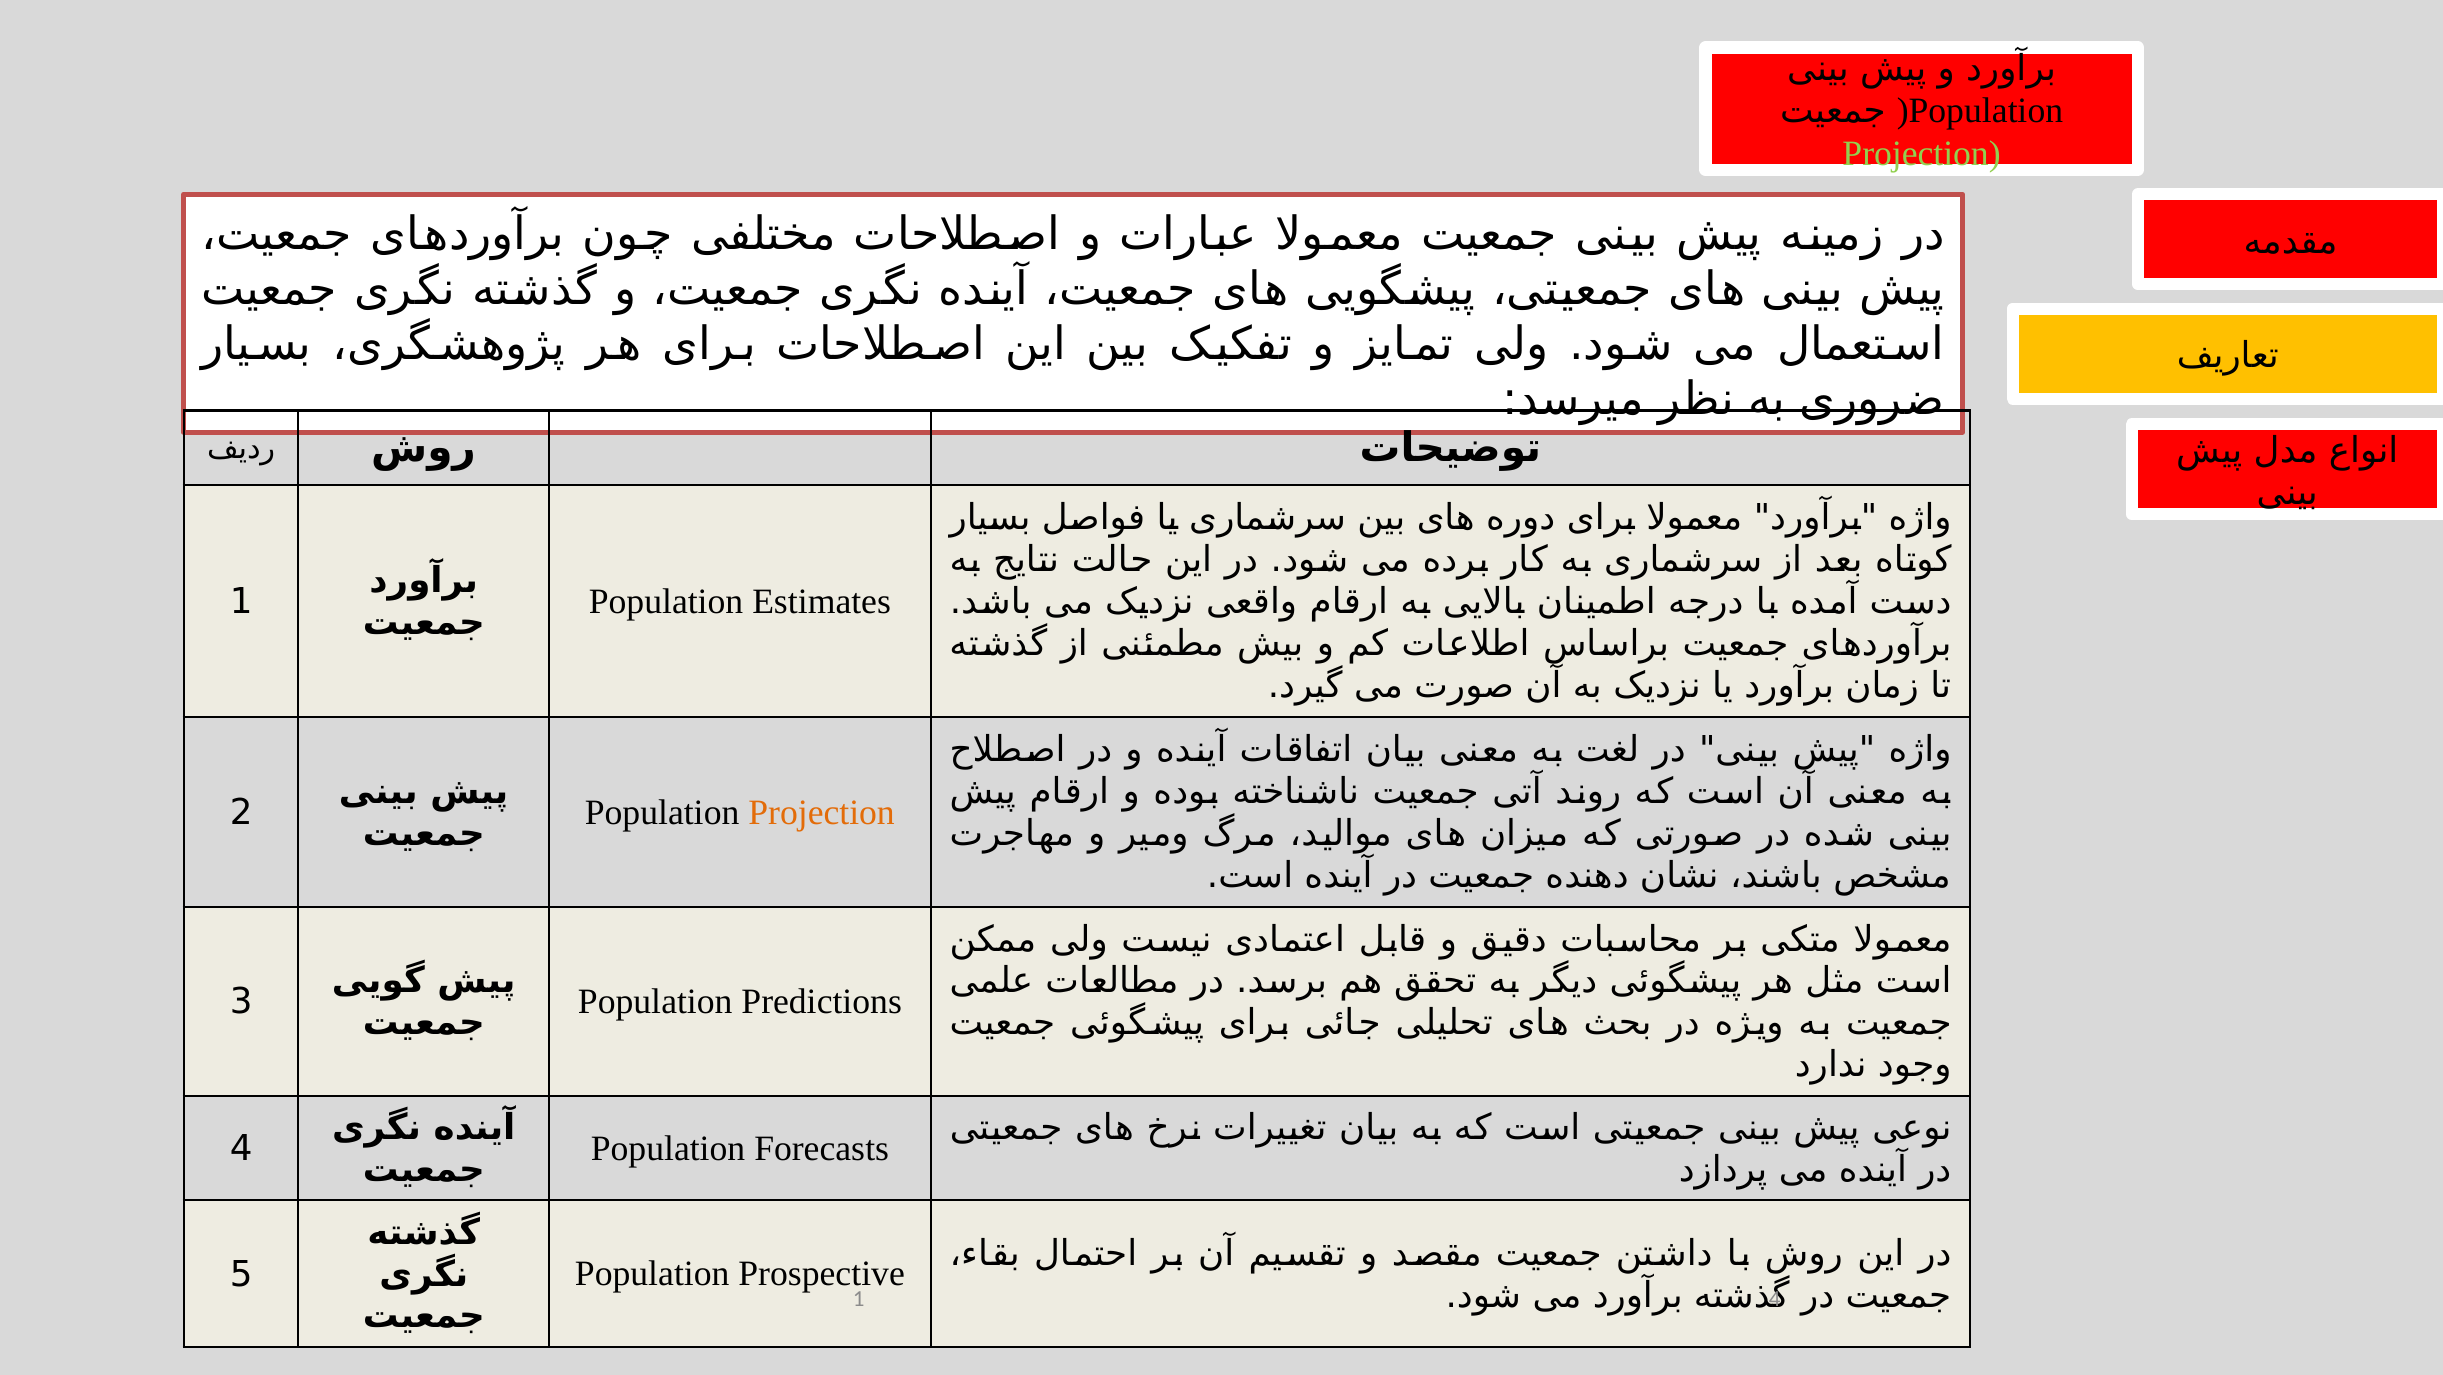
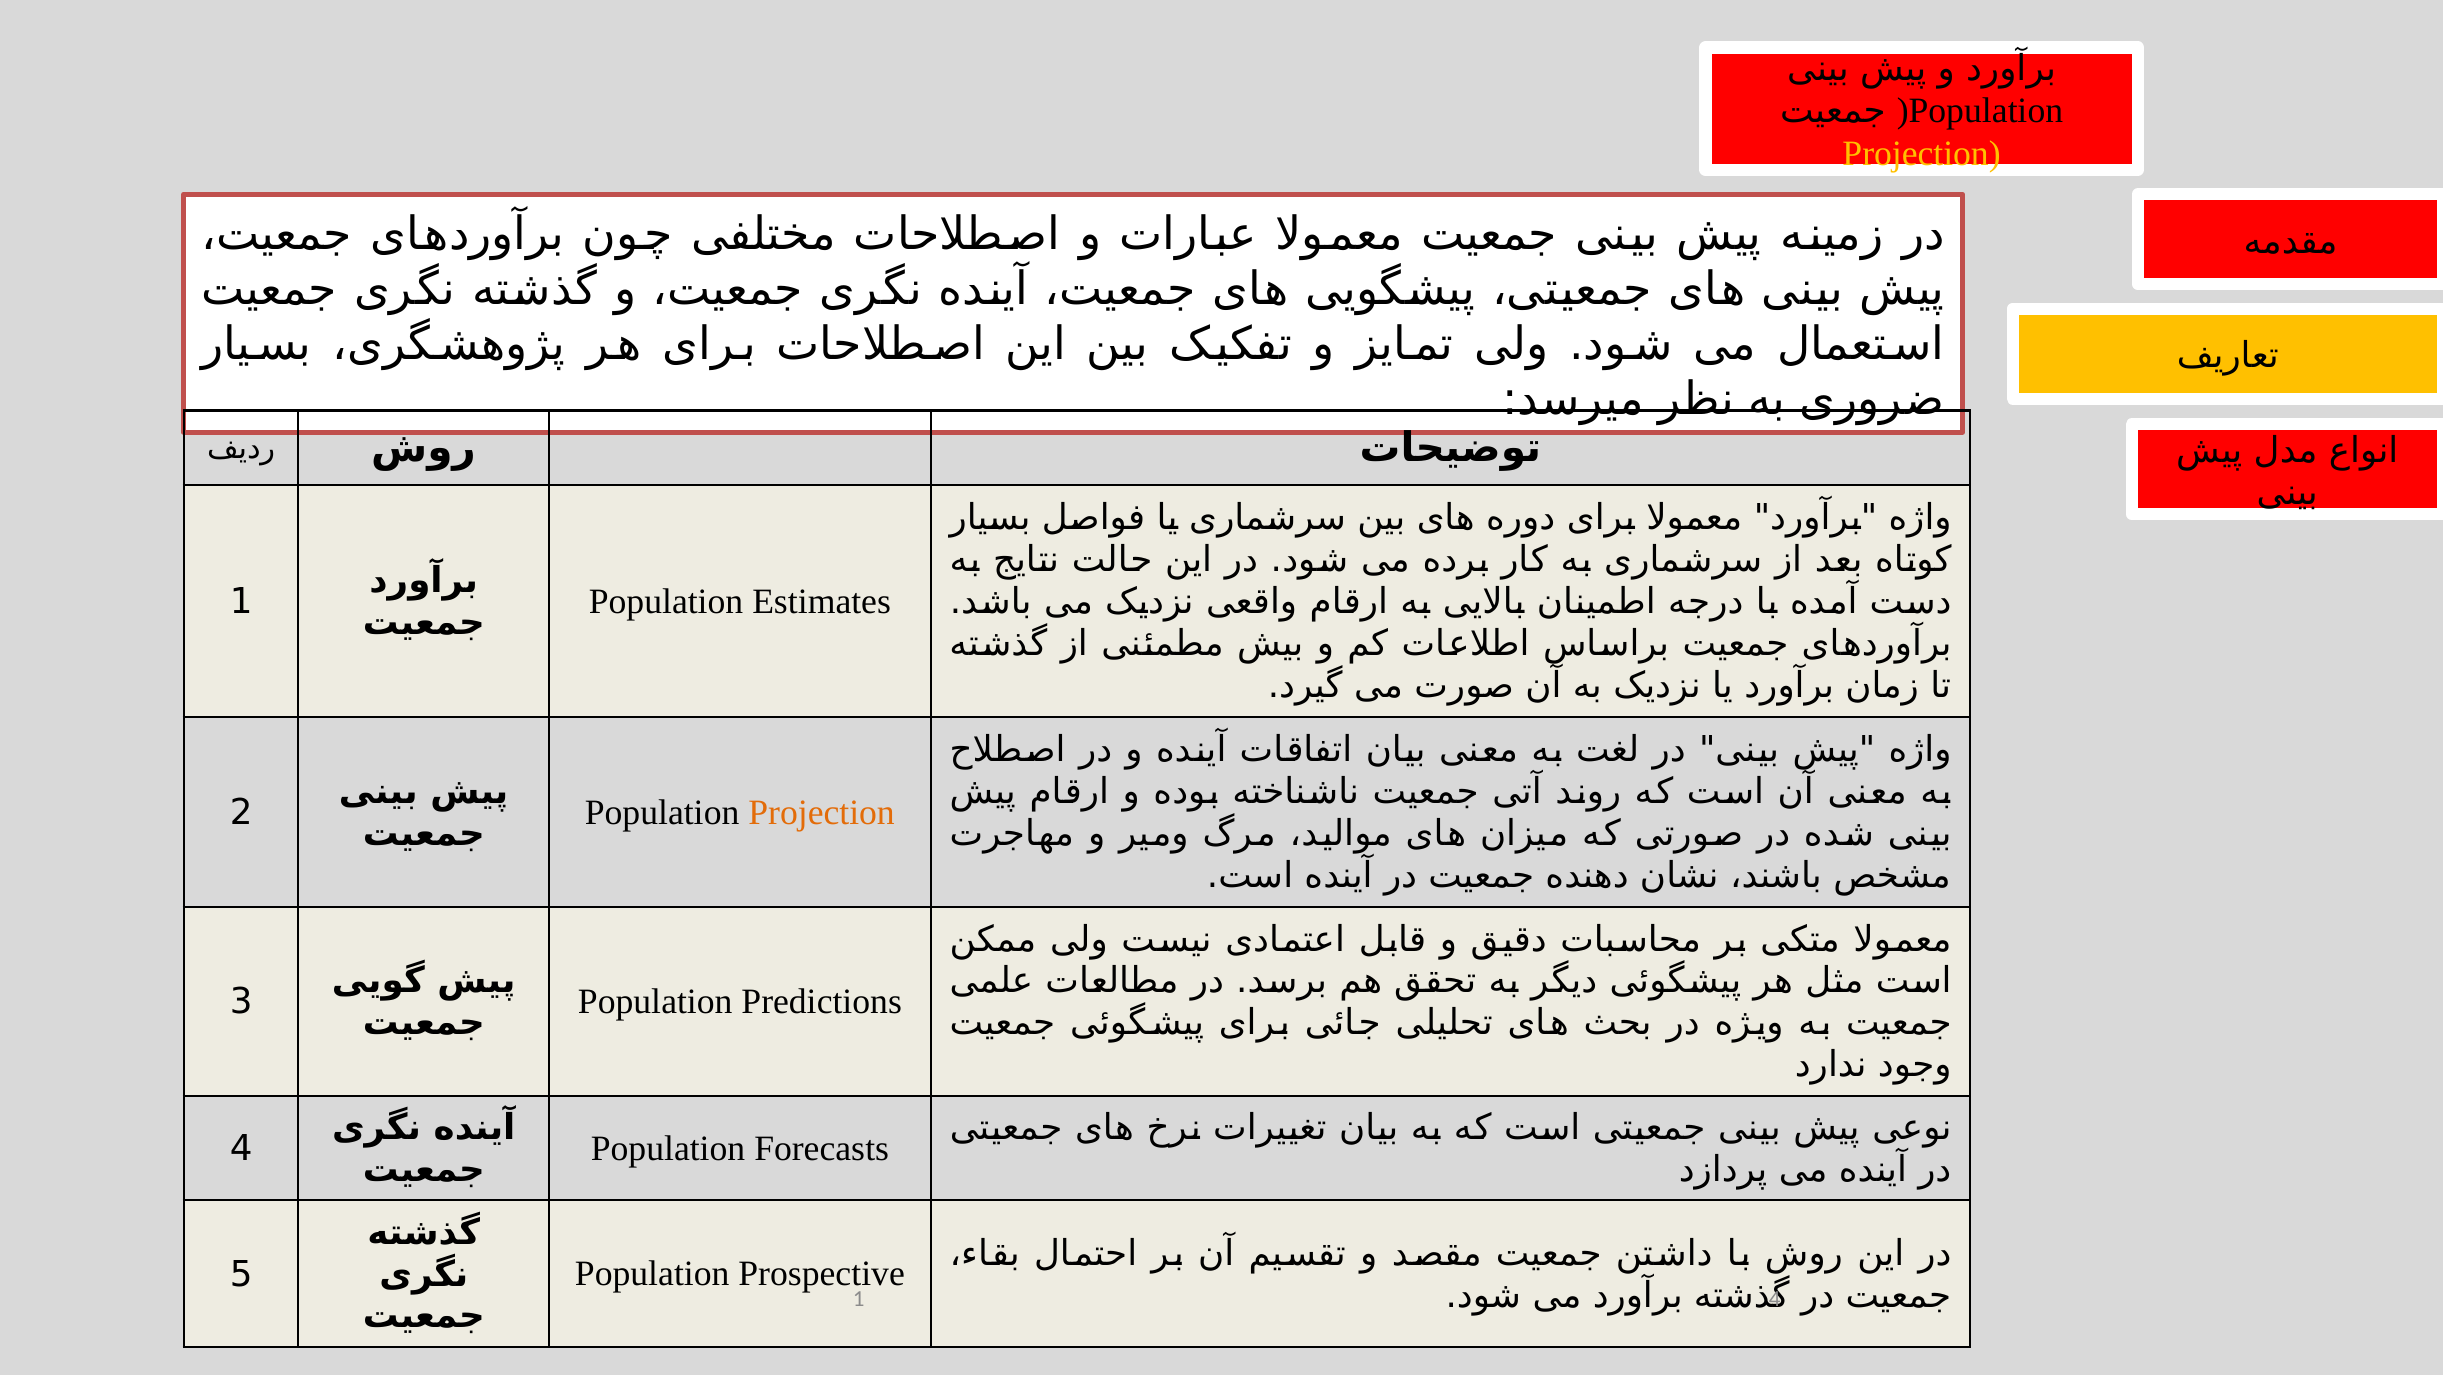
Projection colour: light green -> yellow (1922, 154)
